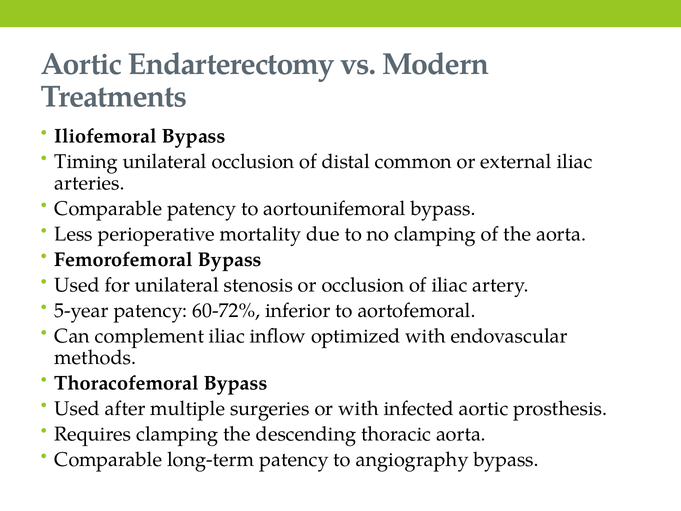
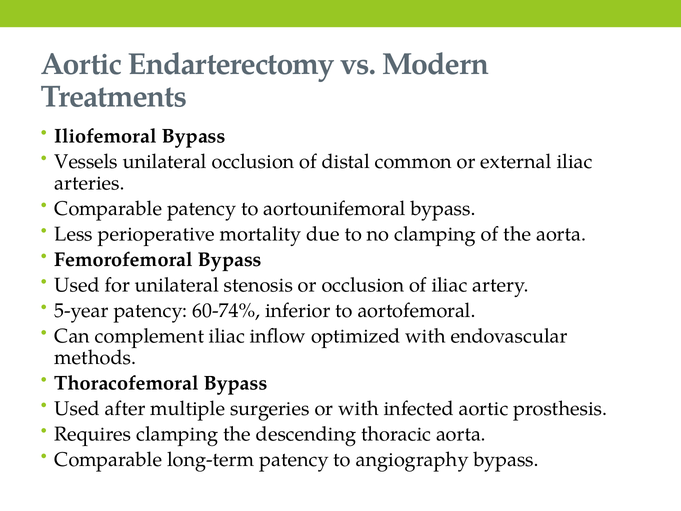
Timing: Timing -> Vessels (86, 161)
60-72%: 60-72% -> 60-74% (226, 310)
